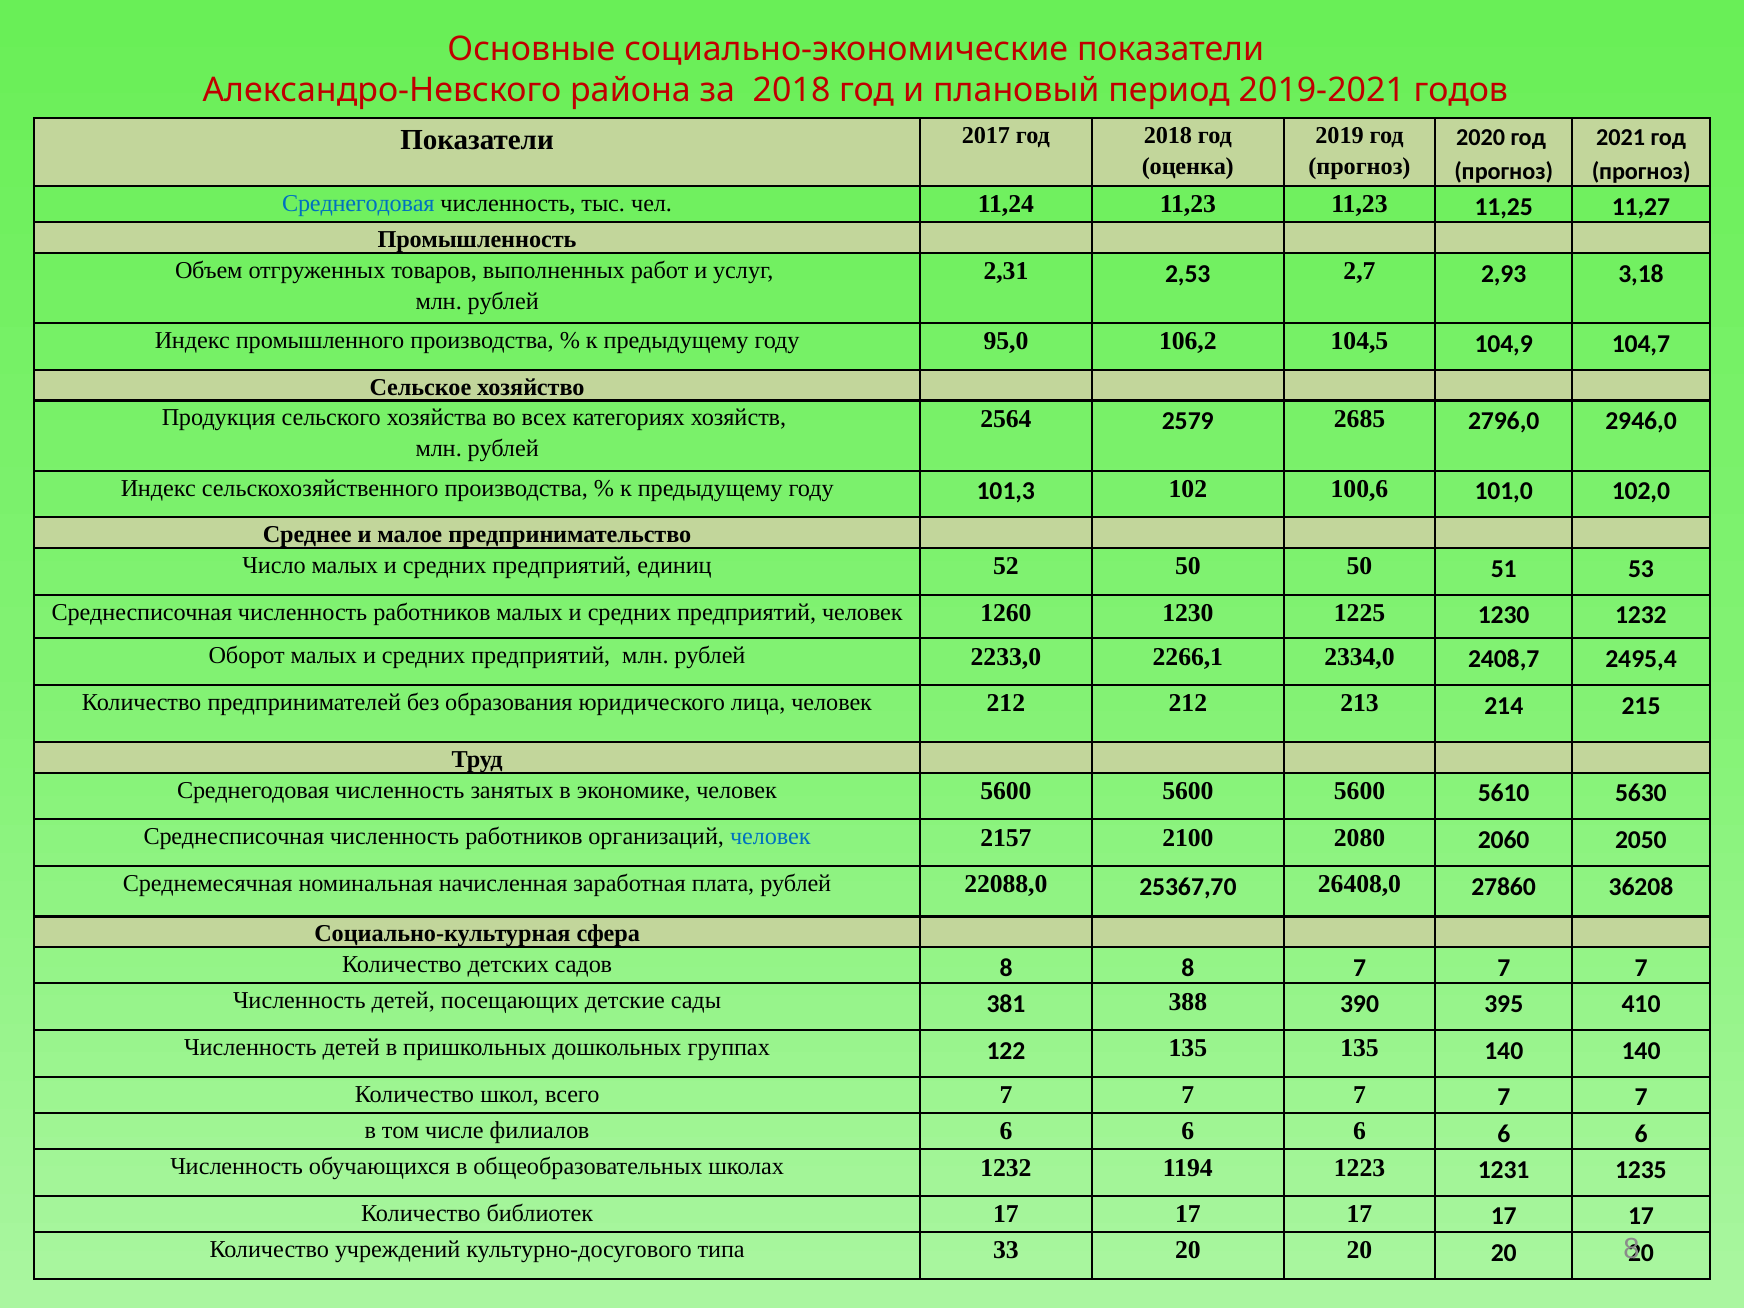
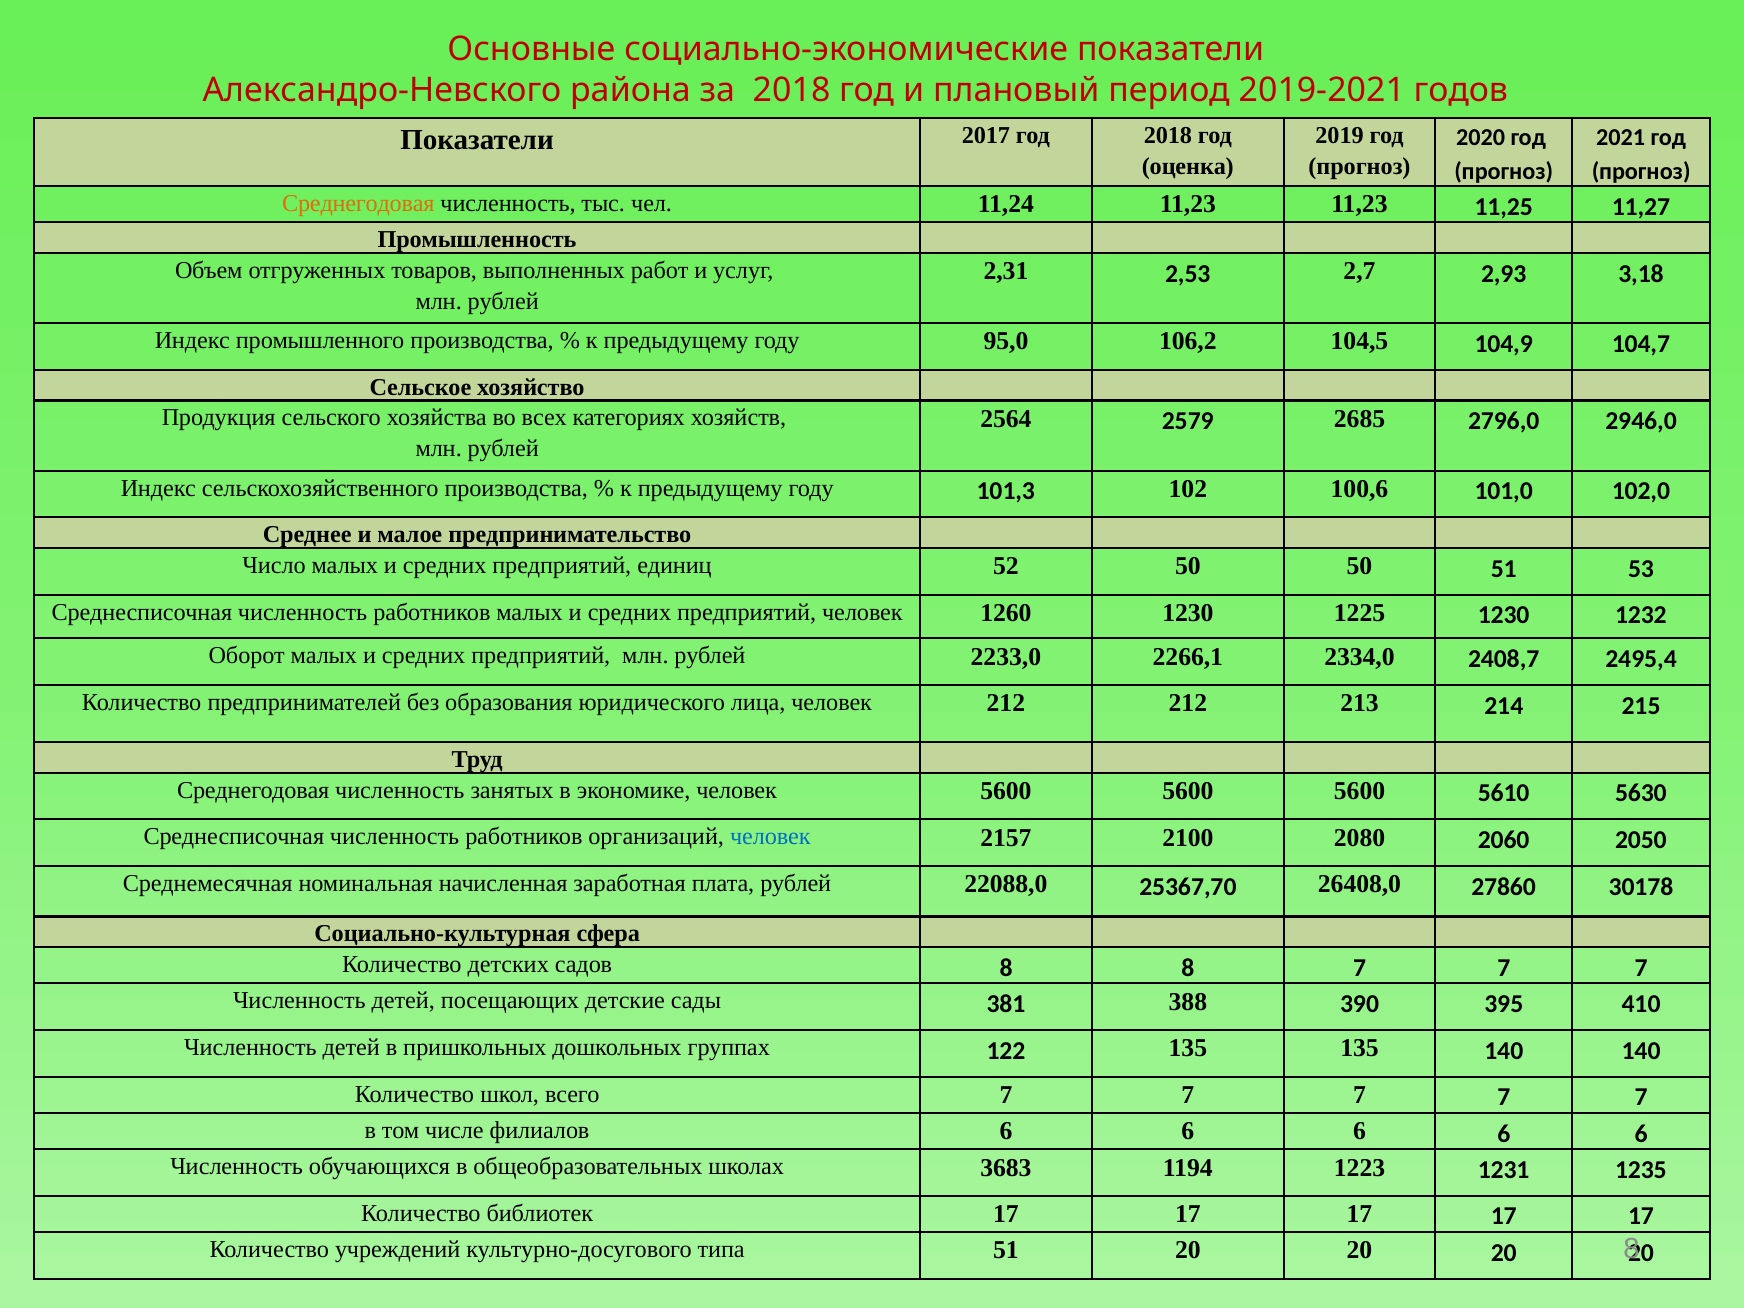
Среднегодовая colour: blue -> orange (358, 203)
36208: 36208 -> 30178 (1641, 887)
школах 1232: 1232 -> 3683 (1006, 1168)
типа 33: 33 -> 51 (1006, 1250)
